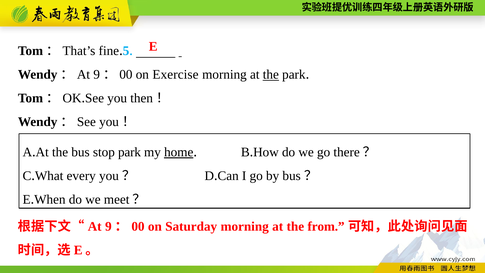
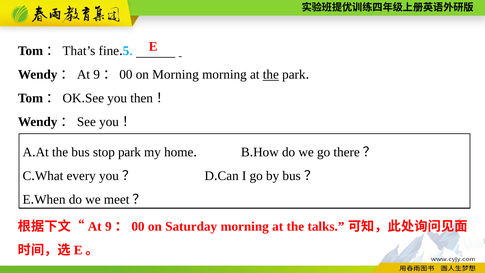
on Exercise: Exercise -> Morning (176, 75)
home underline: present -> none (179, 152)
from: from -> talks (326, 227)
